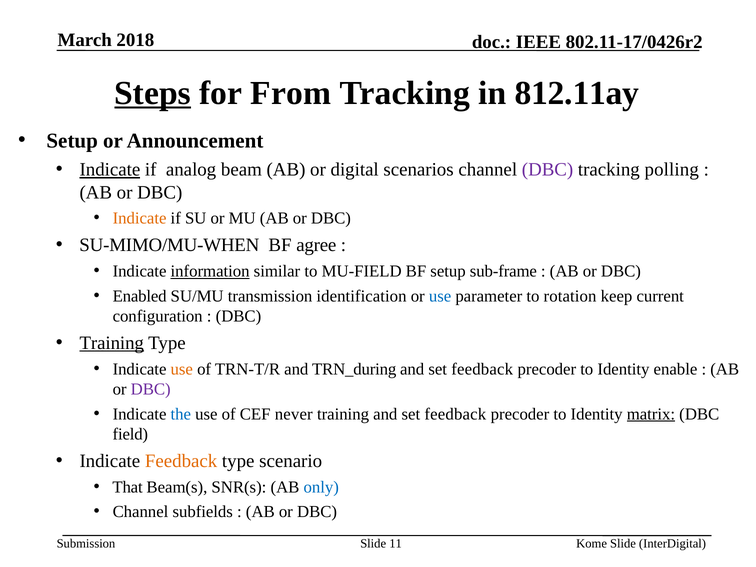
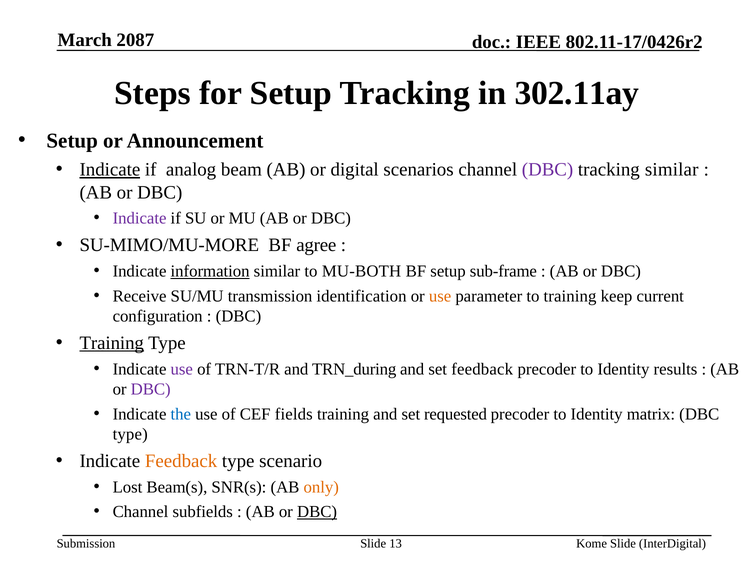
2018: 2018 -> 2087 (135, 40)
Steps underline: present -> none (153, 93)
for From: From -> Setup (291, 93)
812.11ay: 812.11ay -> 302.11ay (577, 93)
tracking polling: polling -> similar (672, 170)
Indicate colour: orange -> purple (140, 218)
SU-MIMO/MU-WHEN: SU-MIMO/MU-WHEN -> SU-MIMO/MU-MORE (169, 245)
MU-FIELD: MU-FIELD -> MU-BOTH (362, 271)
Enabled: Enabled -> Receive (140, 296)
use colour: blue -> orange (440, 296)
to rotation: rotation -> training (570, 296)
use colour: orange -> purple (182, 369)
enable: enable -> results (675, 369)
never: never -> fields (294, 414)
training and set feedback: feedback -> requested (455, 414)
matrix underline: present -> none (651, 414)
field: field -> type (130, 434)
That: That -> Lost (127, 487)
only colour: blue -> orange (321, 487)
DBC underline: none -> present (317, 512)
11: 11 -> 13 (396, 544)
